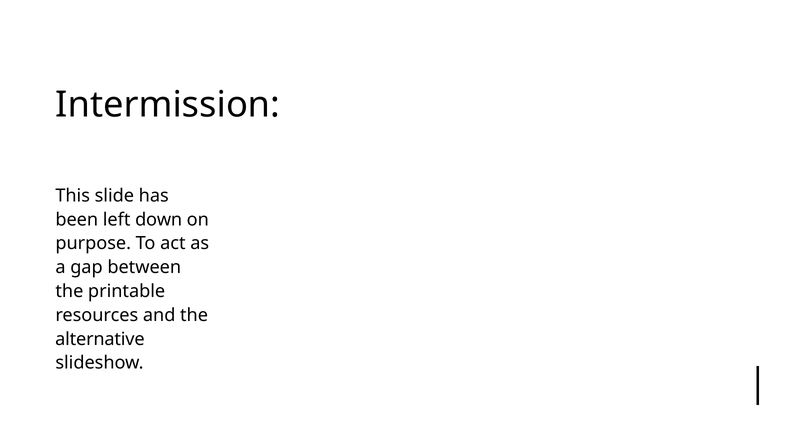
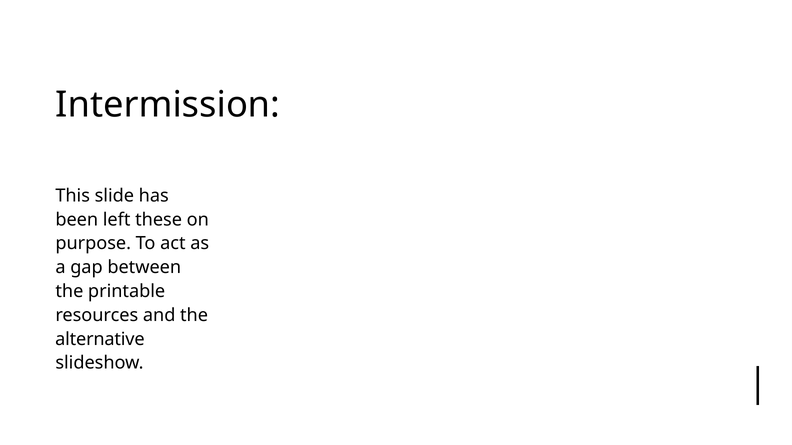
down: down -> these (159, 220)
